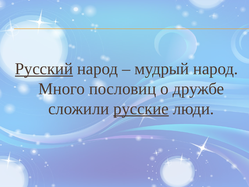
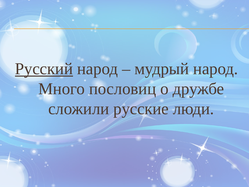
русские underline: present -> none (141, 109)
